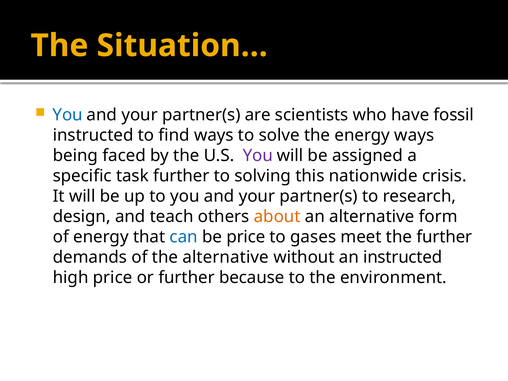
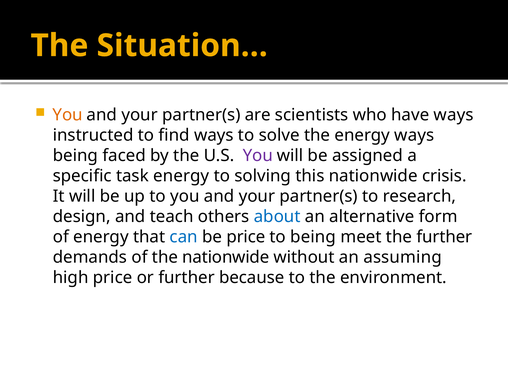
You colour: blue -> orange (68, 115)
have fossil: fossil -> ways (454, 115)
task further: further -> energy (181, 176)
about colour: orange -> blue (277, 217)
to gases: gases -> being (313, 237)
the alternative: alternative -> nationwide (226, 257)
an instructed: instructed -> assuming (403, 257)
